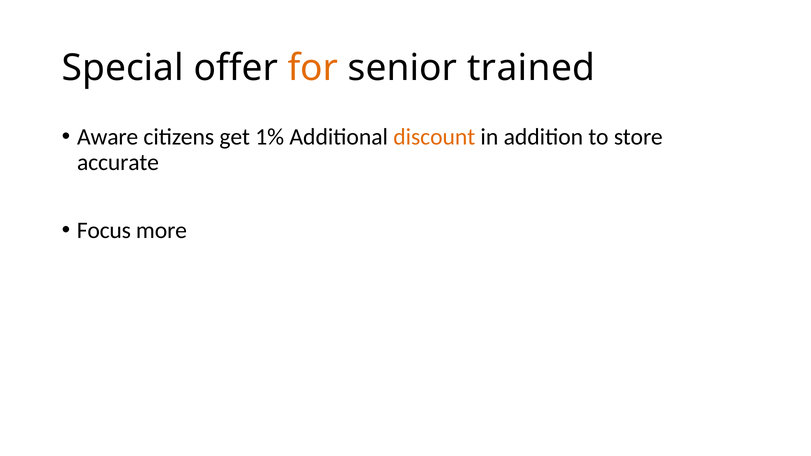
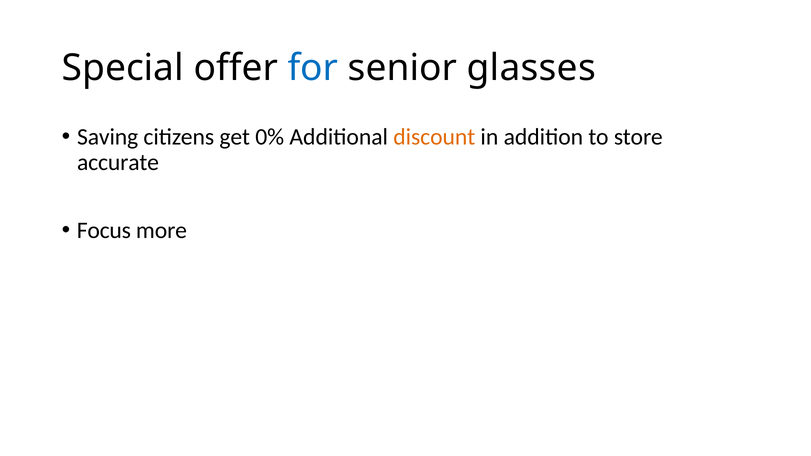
for colour: orange -> blue (313, 68)
trained: trained -> glasses (531, 68)
Aware: Aware -> Saving (108, 137)
1%: 1% -> 0% (270, 137)
